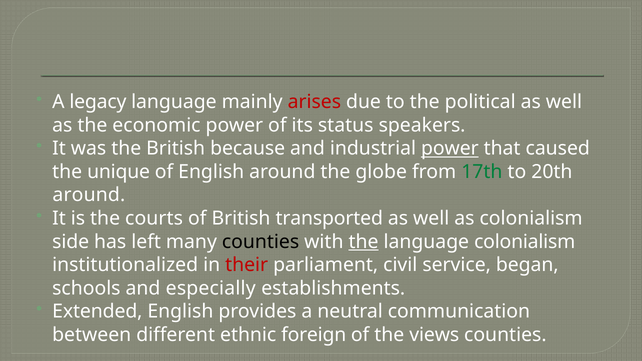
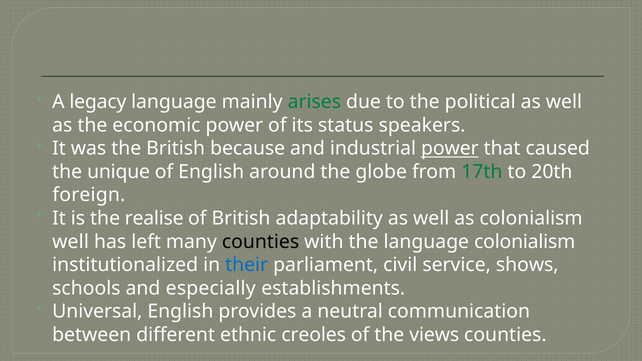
arises colour: red -> green (314, 102)
around: around -> foreign (89, 195)
courts: courts -> realise (154, 218)
transported: transported -> adaptability (329, 218)
side: side -> well (71, 242)
the underline: present -> none (363, 242)
their colour: red -> blue (247, 265)
began: began -> shows (527, 265)
Extended: Extended -> Universal (97, 312)
foreign: foreign -> creoles (314, 335)
